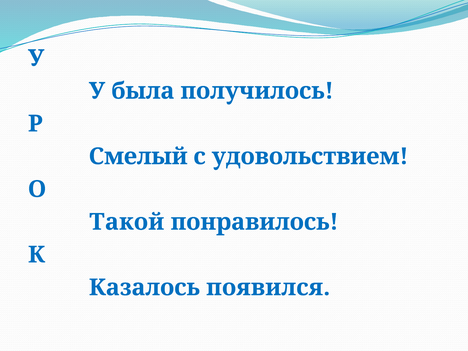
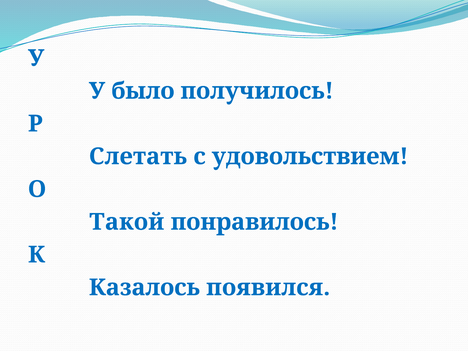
была: была -> было (143, 91)
Смелый: Смелый -> Слетать (138, 156)
